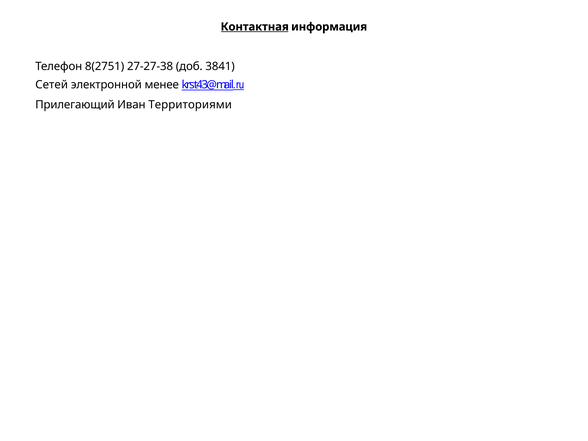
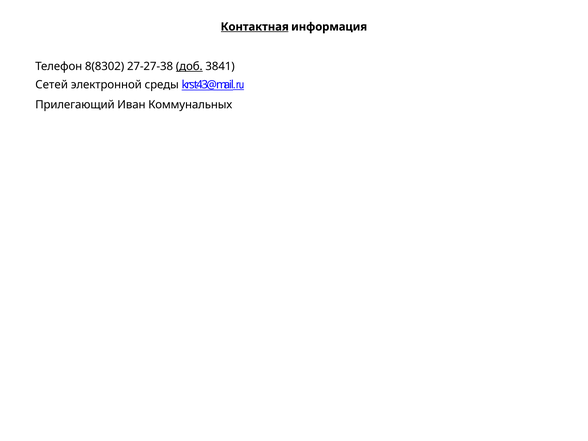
8(2751: 8(2751 -> 8(8302 (105, 66)
доб underline: none -> present (189, 66)
менее: менее -> среды (162, 85)
Территориями: Территориями -> Коммунальных (190, 105)
